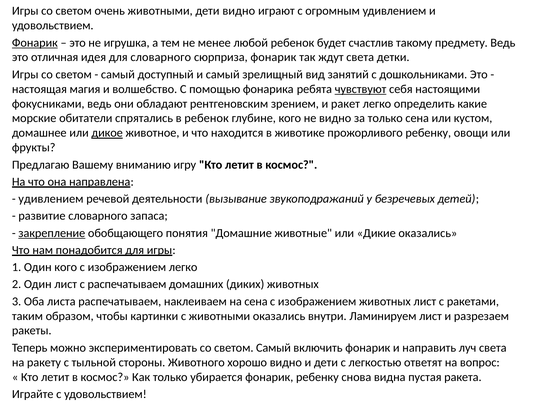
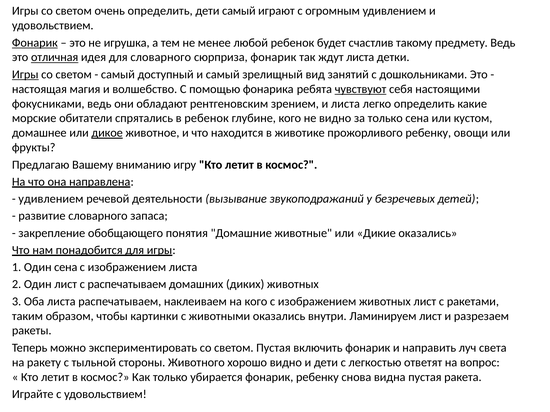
очень животными: животными -> определить (160, 11)
дети видно: видно -> самый (239, 11)
отличная underline: none -> present (55, 57)
ждут света: света -> листа (360, 57)
Игры underline: none -> present (25, 74)
и ракет: ракет -> листа (345, 104)
закрепление underline: present -> none (52, 233)
Один кого: кого -> сена (66, 268)
изображением легко: легко -> листа (183, 268)
на сена: сена -> кого (256, 302)
светом Самый: Самый -> Пустая (273, 348)
